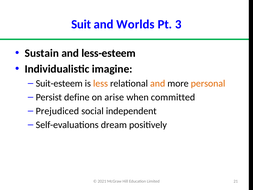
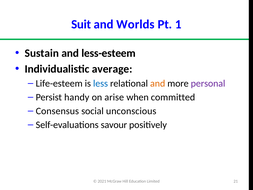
3: 3 -> 1 (178, 24)
imagine: imagine -> average (112, 69)
Suit-esteem: Suit-esteem -> Life-esteem (59, 83)
less colour: orange -> blue (100, 83)
personal colour: orange -> purple (208, 83)
define: define -> handy (77, 97)
Prejudiced: Prejudiced -> Consensus (57, 111)
independent: independent -> unconscious (131, 111)
dream: dream -> savour (114, 125)
